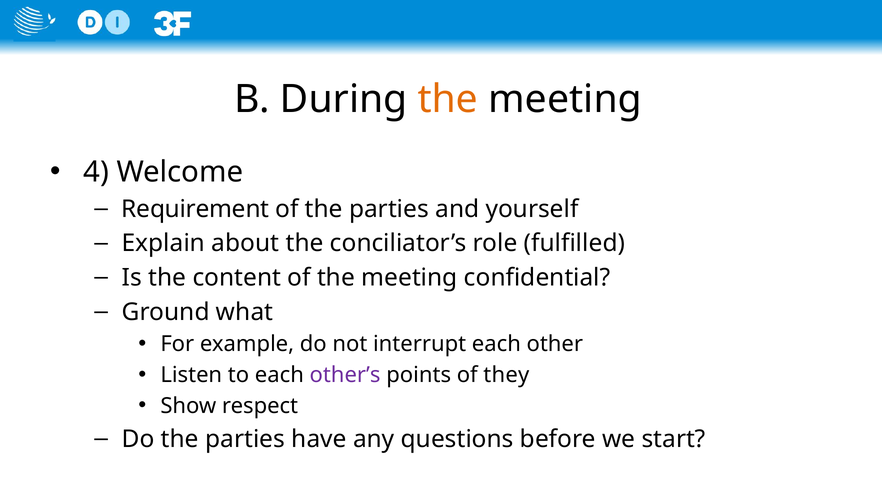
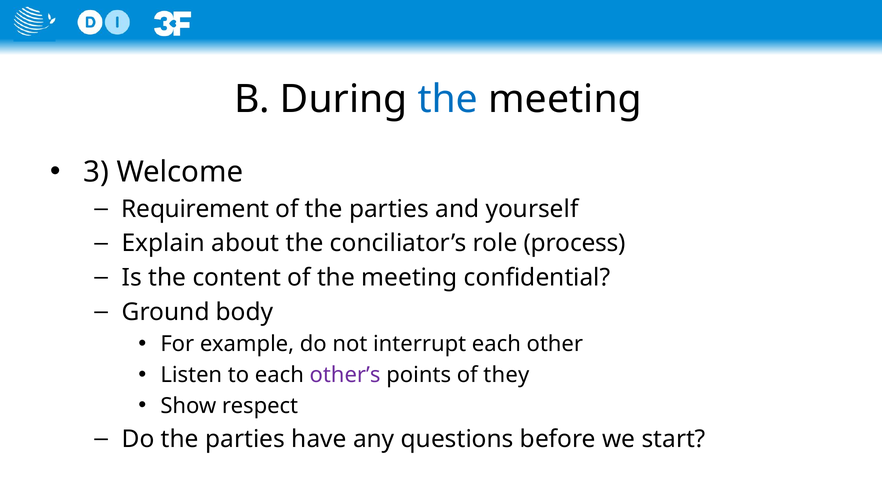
the colour: orange -> blue (448, 99)
4: 4 -> 3 (96, 172)
fulfilled: fulfilled -> process (575, 243)
what: what -> body (245, 312)
